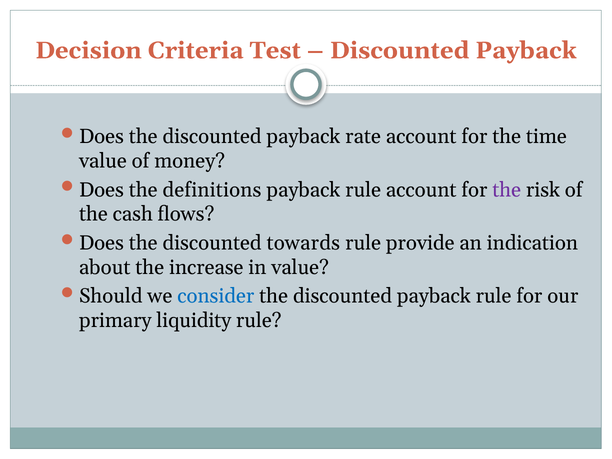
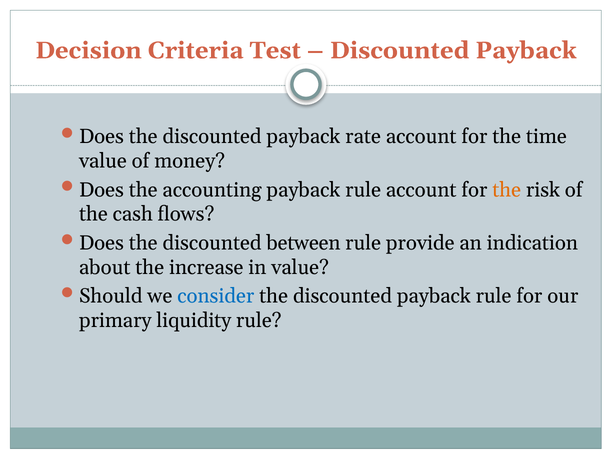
definitions: definitions -> accounting (212, 190)
the colour: purple -> orange (507, 190)
towards: towards -> between (303, 243)
